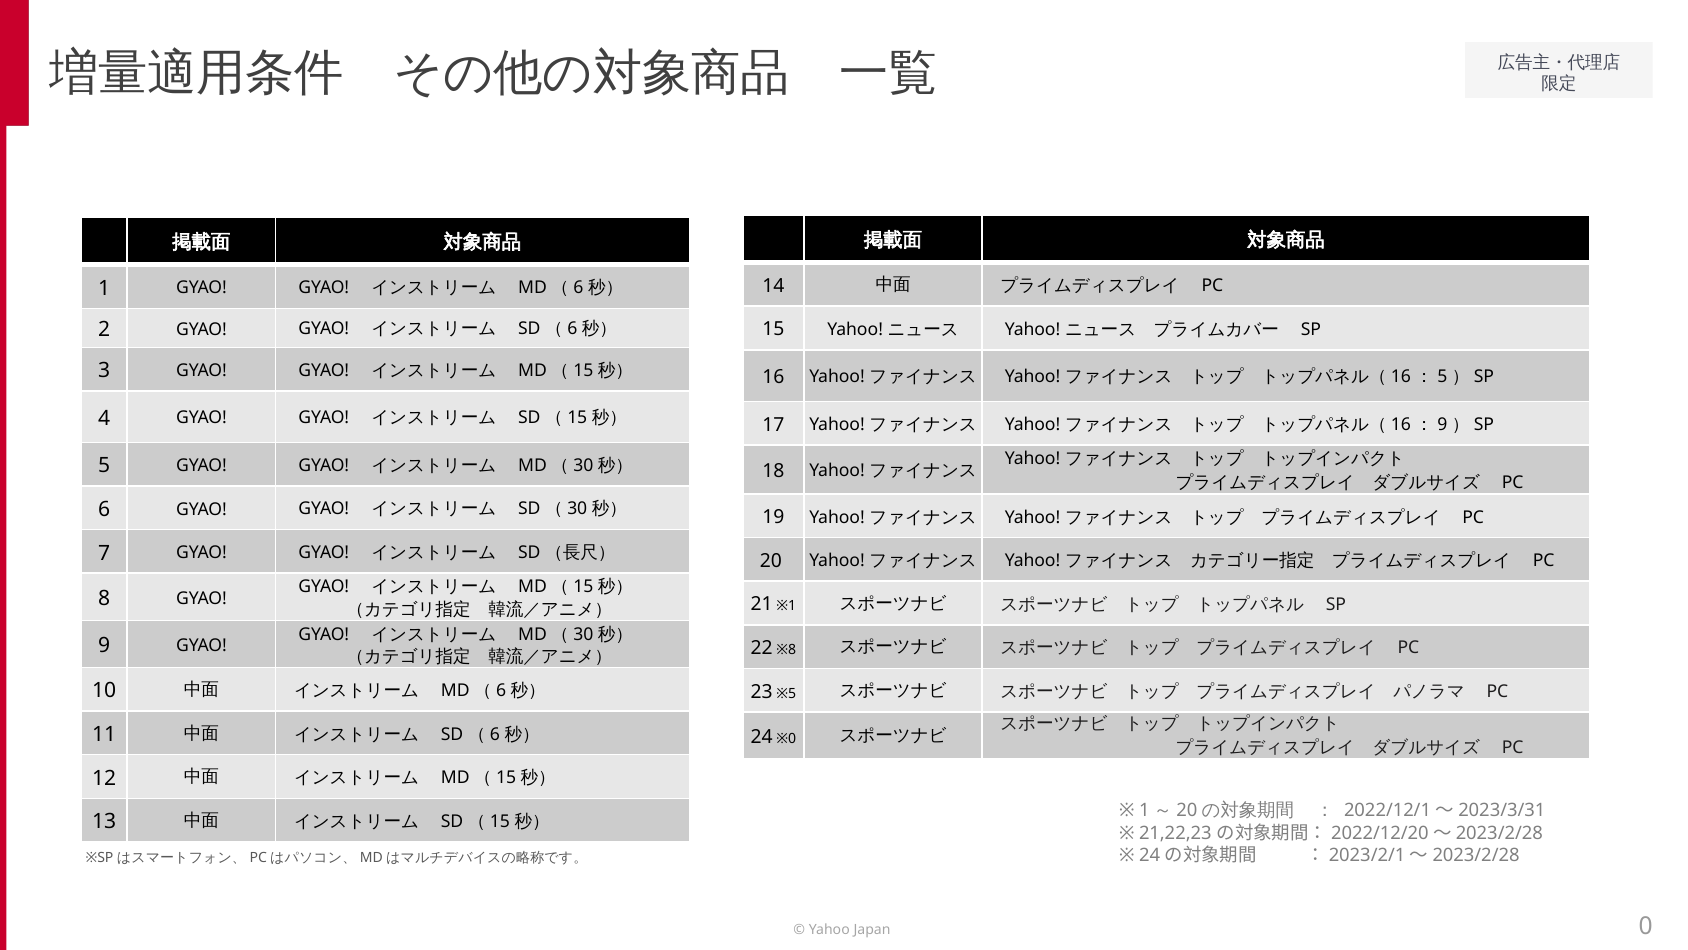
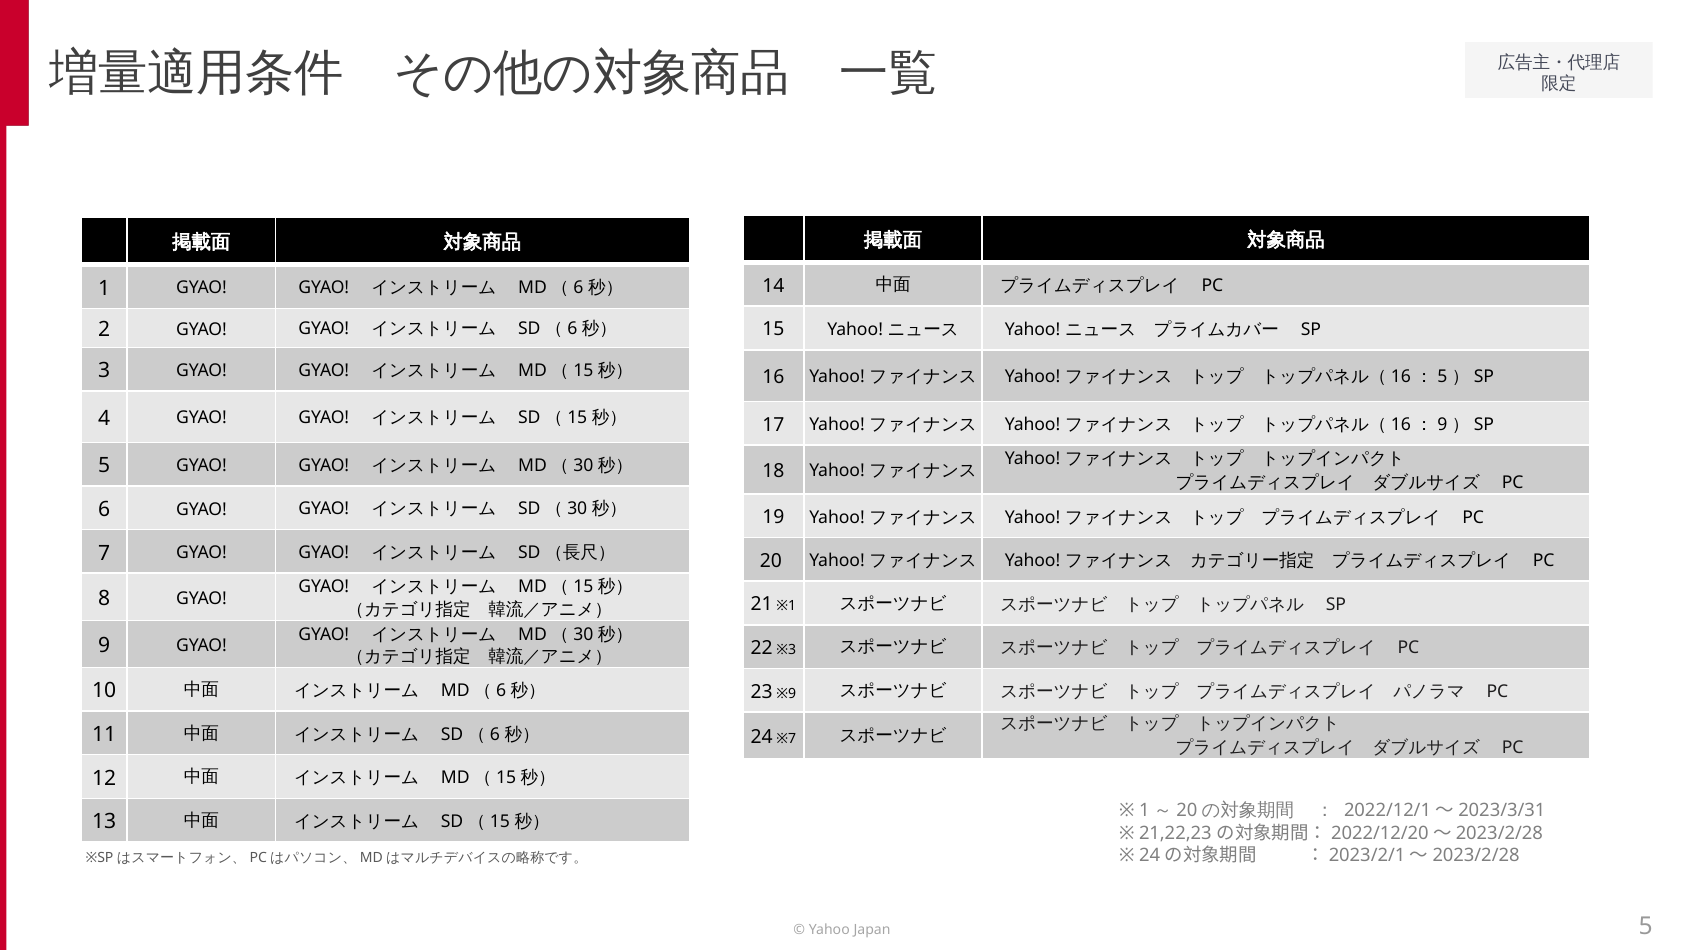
※8: ※8 -> ※3 (786, 650)
※5: ※5 -> ※9 (786, 693)
※0: ※0 -> ※7 (786, 738)
0: 0 -> 5 (1646, 926)
